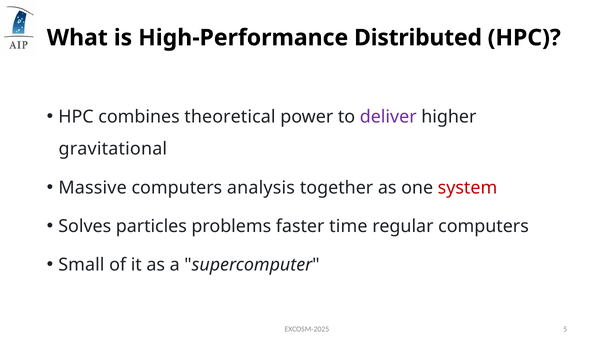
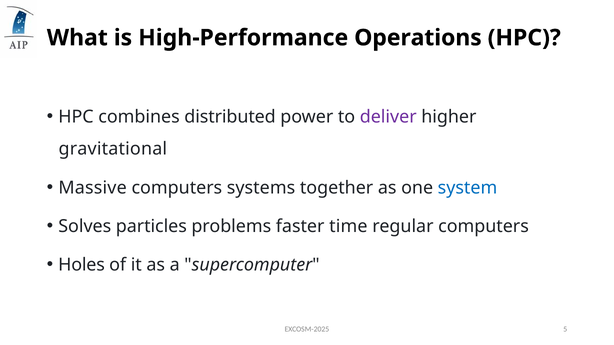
Distributed: Distributed -> Operations (418, 38)
theoretical: theoretical -> distributed (230, 117)
analysis: analysis -> systems (261, 188)
system colour: red -> blue (468, 188)
Small: Small -> Holes (82, 265)
